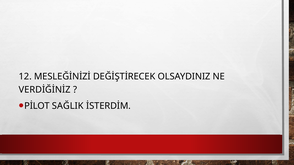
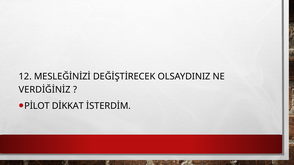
SAĞLIK: SAĞLIK -> DİKKAT (68, 106)
